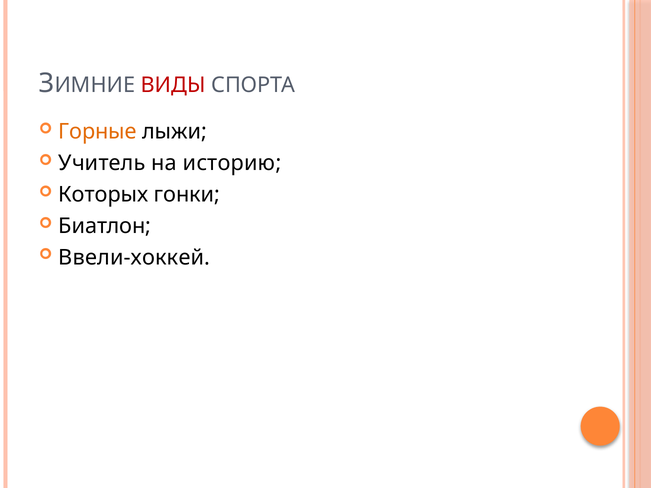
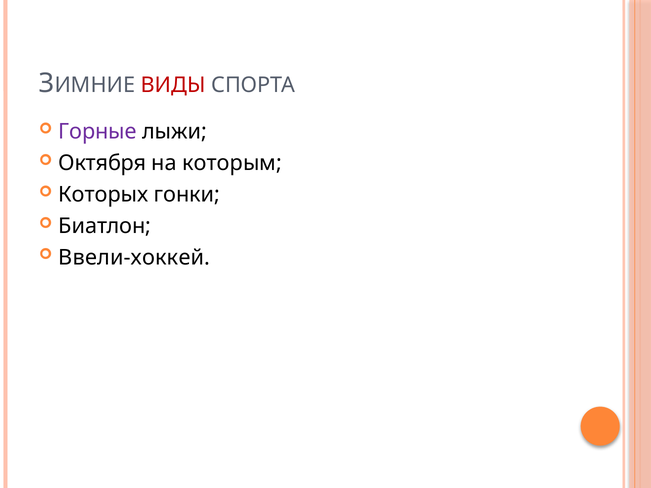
Горные colour: orange -> purple (98, 132)
Учитель: Учитель -> Октября (102, 163)
историю: историю -> которым (232, 163)
